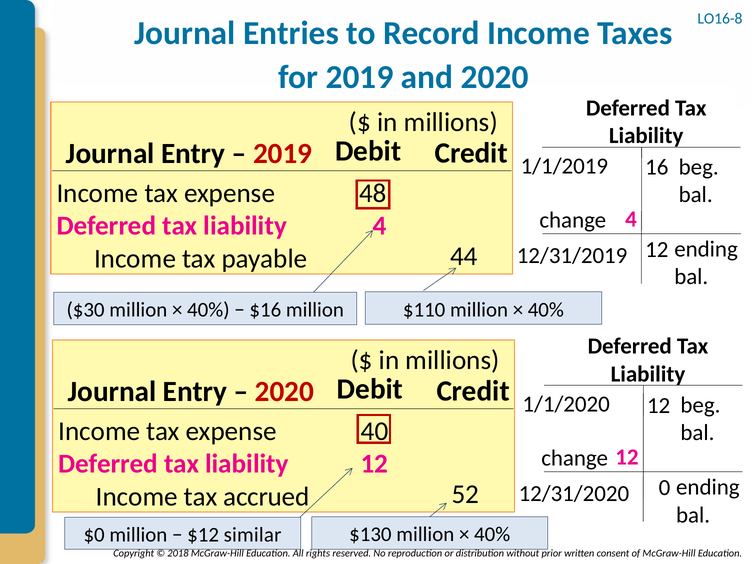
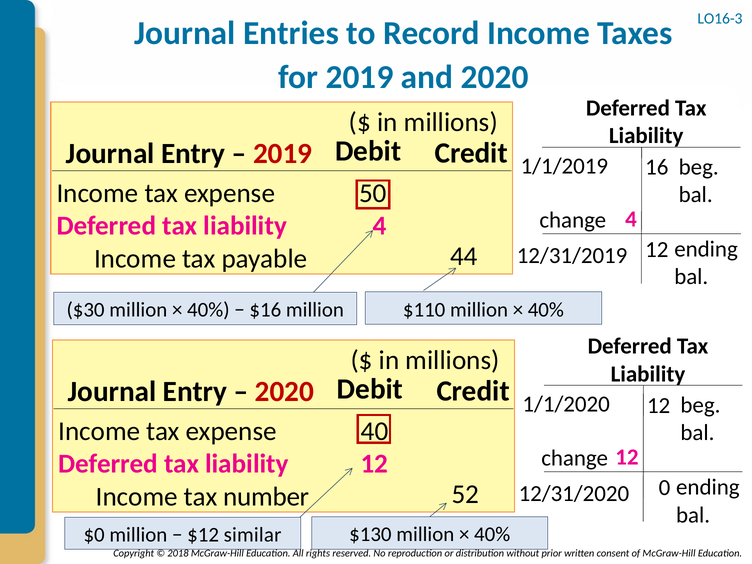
LO16-8: LO16-8 -> LO16-3 (720, 18)
48: 48 -> 50 (373, 193)
accrued: accrued -> number (266, 497)
